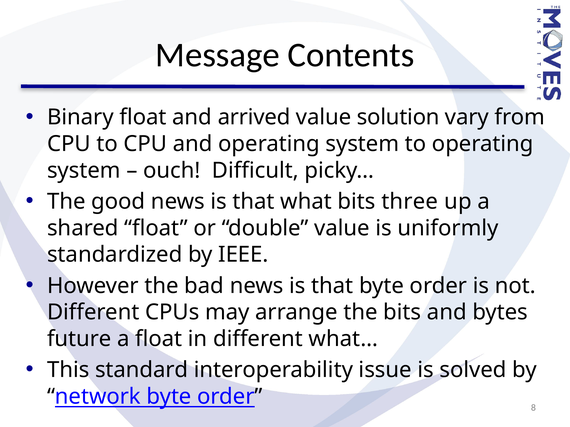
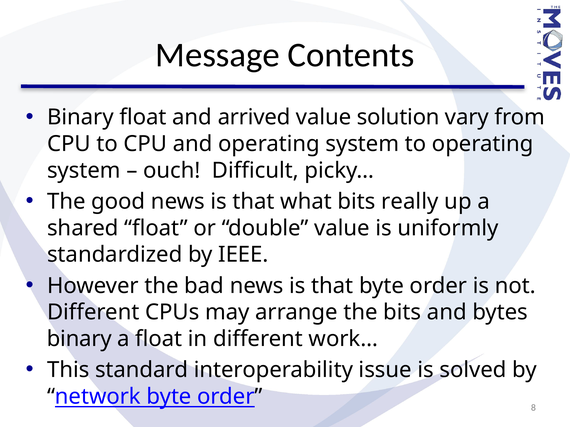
three: three -> really (410, 202)
future: future -> binary (79, 339)
what…: what… -> work… (343, 339)
